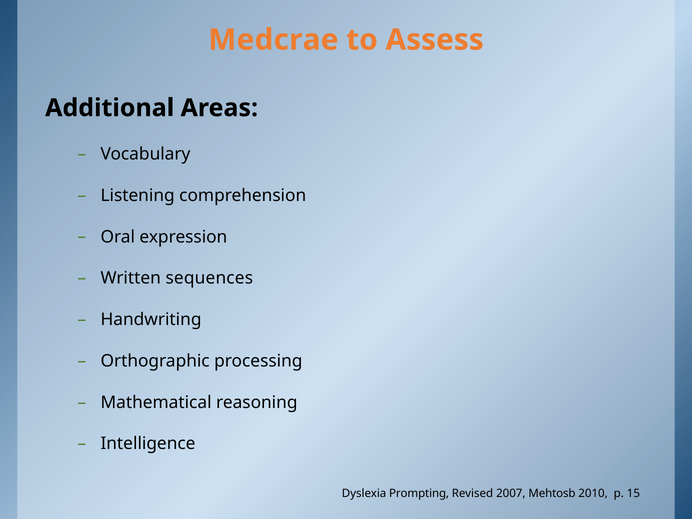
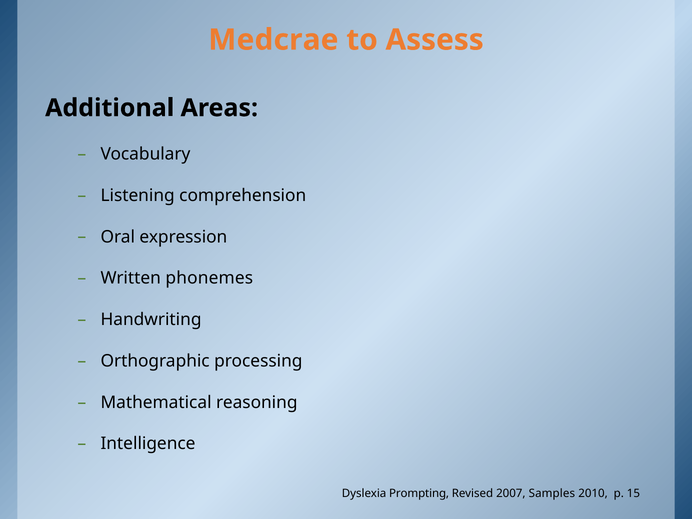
sequences: sequences -> phonemes (209, 278)
Mehtosb: Mehtosb -> Samples (552, 493)
